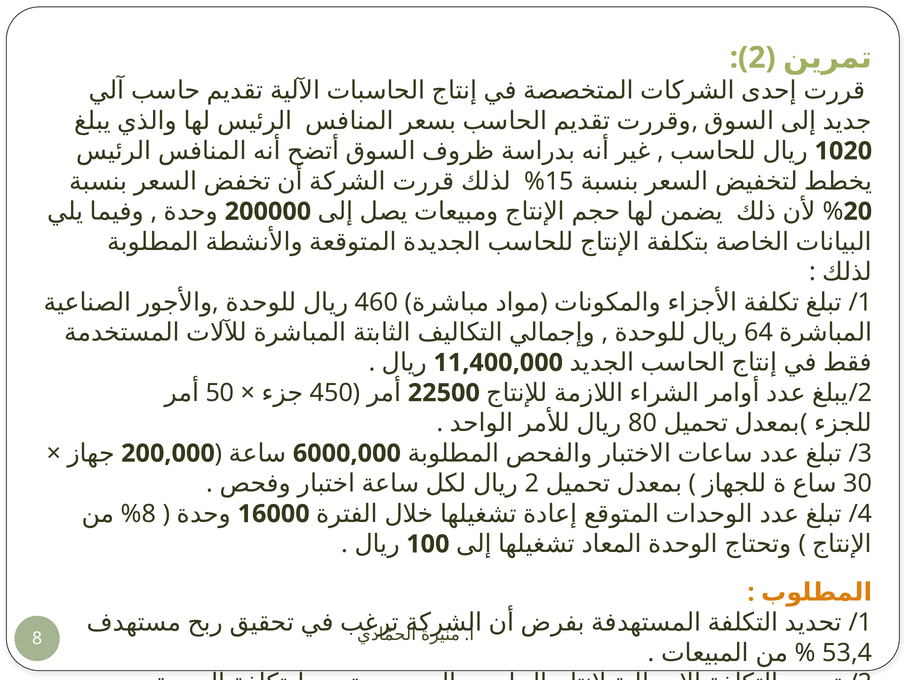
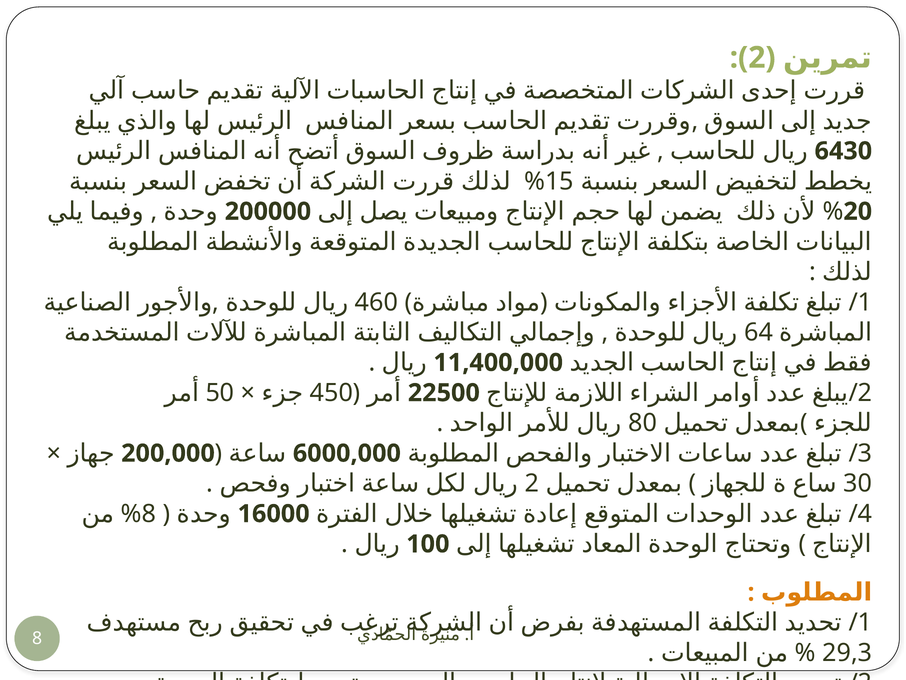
1020: 1020 -> 6430 (843, 151)
53,4: 53,4 -> 29,3 (847, 652)
